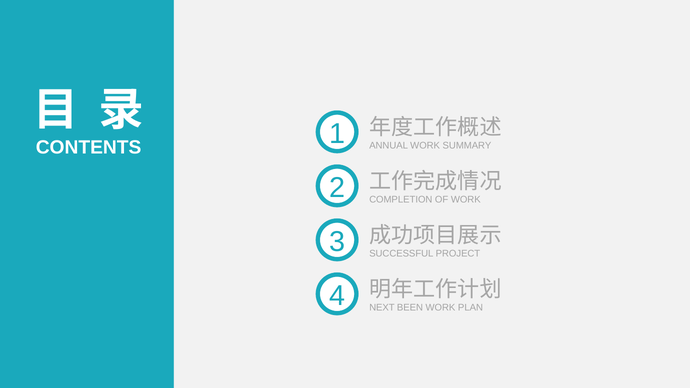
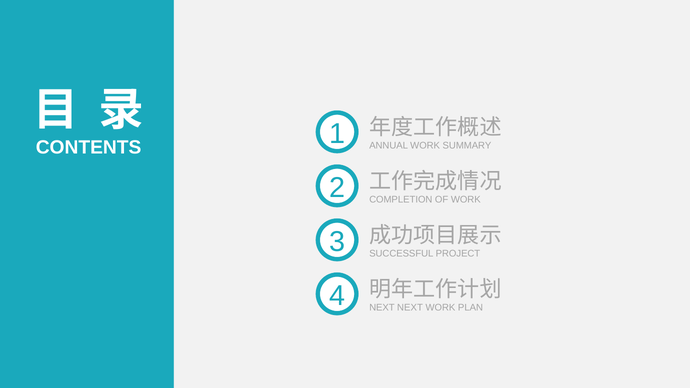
NEXT BEEN: BEEN -> NEXT (410, 308)
